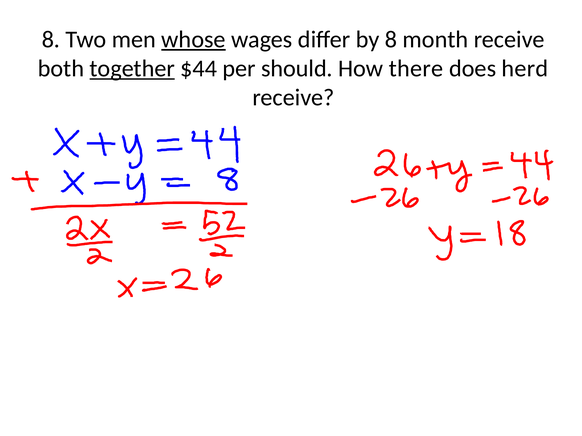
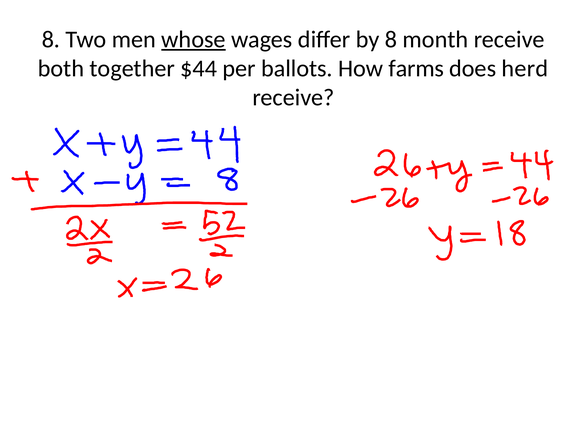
together underline: present -> none (132, 69)
should: should -> ballots (297, 69)
there: there -> farms (416, 69)
